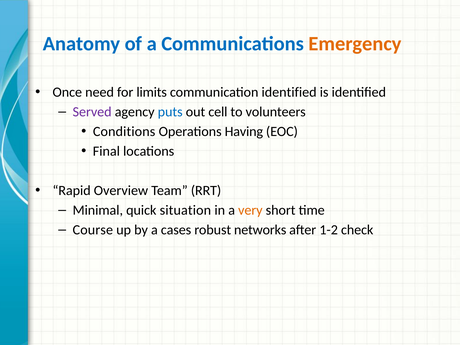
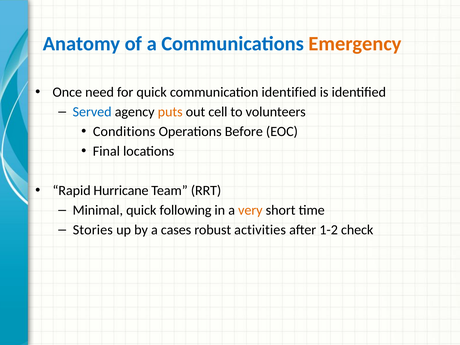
for limits: limits -> quick (152, 92)
Served colour: purple -> blue (92, 112)
puts colour: blue -> orange (170, 112)
Having: Having -> Before (244, 132)
Overview: Overview -> Hurricane (121, 191)
situation: situation -> following (186, 210)
Course: Course -> Stories (93, 230)
networks: networks -> activities (260, 230)
